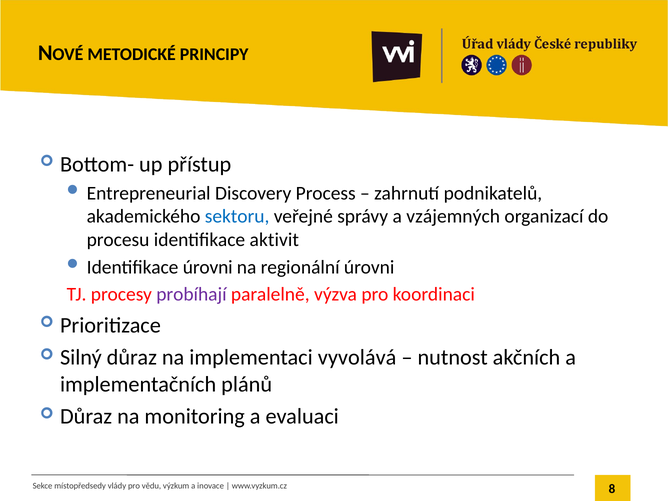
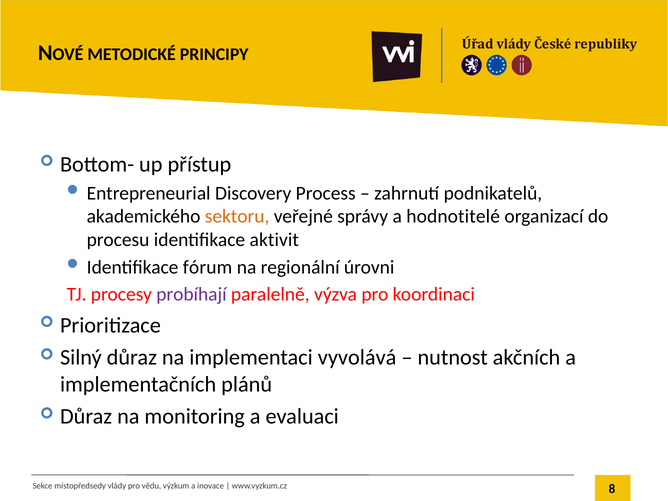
sektoru colour: blue -> orange (237, 216)
vzájemných: vzájemných -> hodnotitelé (453, 216)
Identifikace úrovni: úrovni -> fórum (208, 267)
